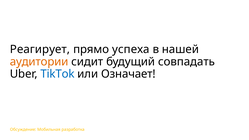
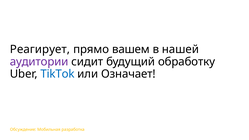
успеха: успеха -> вашем (131, 49)
аудитории colour: orange -> purple (39, 62)
совпадать: совпадать -> обработку (187, 62)
